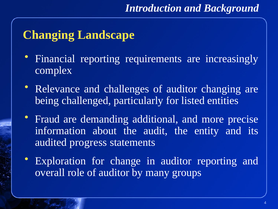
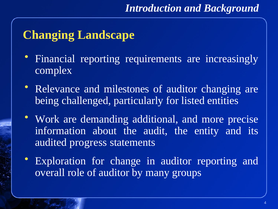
challenges: challenges -> milestones (127, 89)
Fraud: Fraud -> Work (47, 119)
